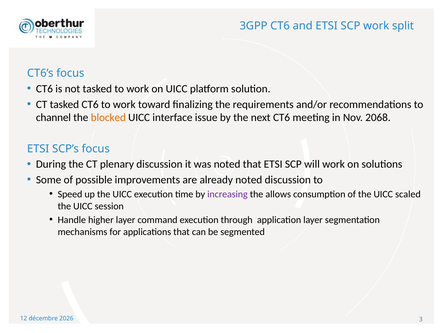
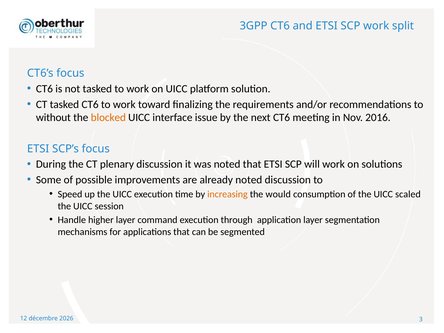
channel: channel -> without (53, 118)
2068: 2068 -> 2016 (378, 118)
increasing colour: purple -> orange (227, 194)
allows: allows -> would (278, 194)
